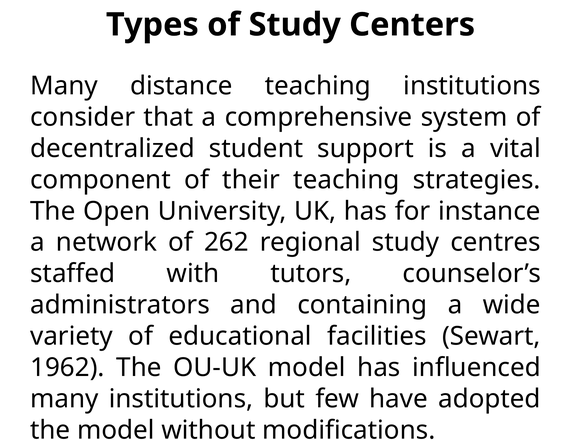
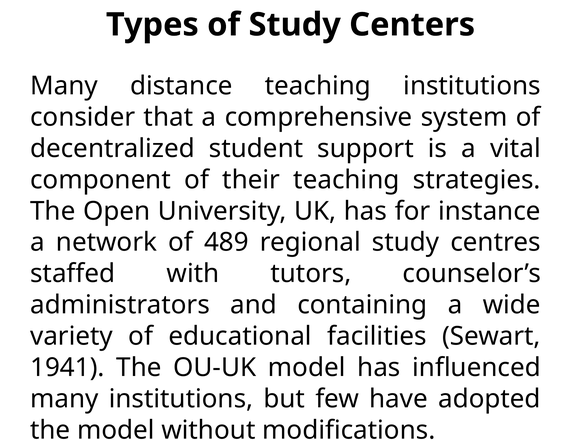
262: 262 -> 489 (226, 242)
1962: 1962 -> 1941 (67, 367)
